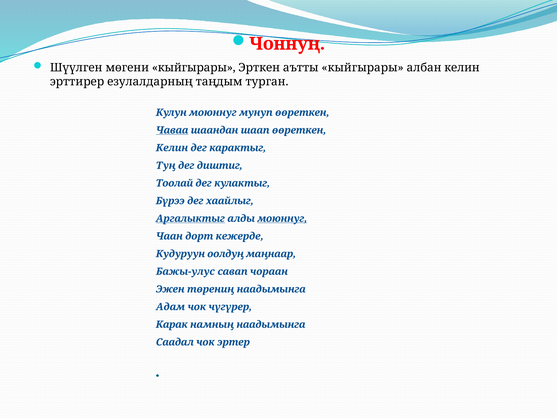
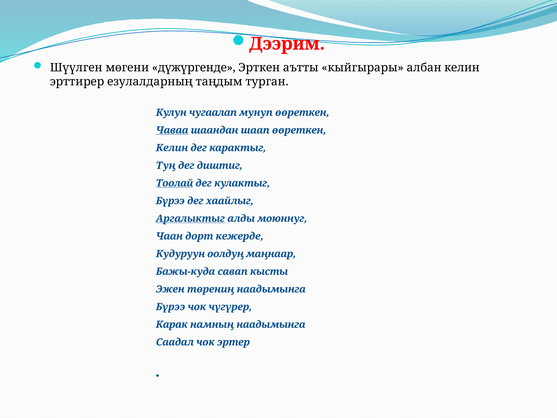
Чоннуң: Чоннуң -> Дээрим (287, 44)
мөгени кыйгырары: кыйгырары -> дүжүргенде (194, 68)
Кулун моюннуг: моюннуг -> чугаалап (213, 112)
Тоолай underline: none -> present (174, 183)
моюннуг underline: present -> none (282, 218)
Бажы-улус: Бажы-улус -> Бажы-куда (185, 271)
чораан: чораан -> кысты (269, 271)
Адам: Адам -> Бүрээ (170, 307)
